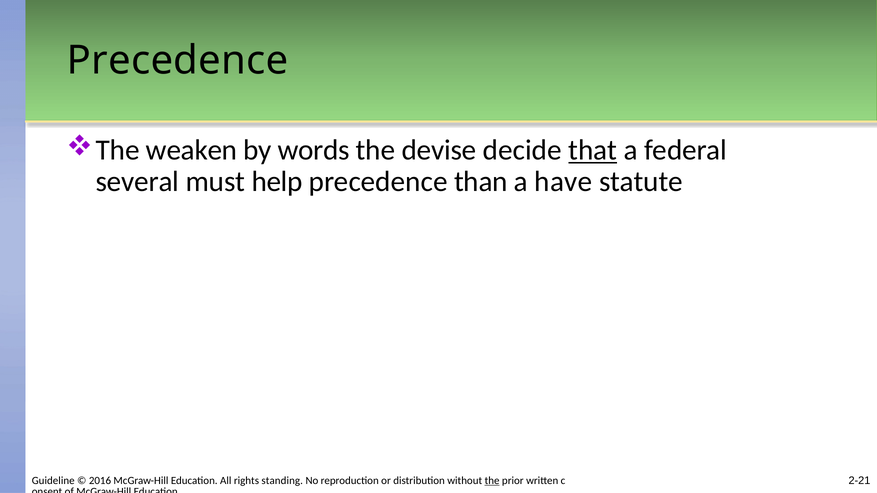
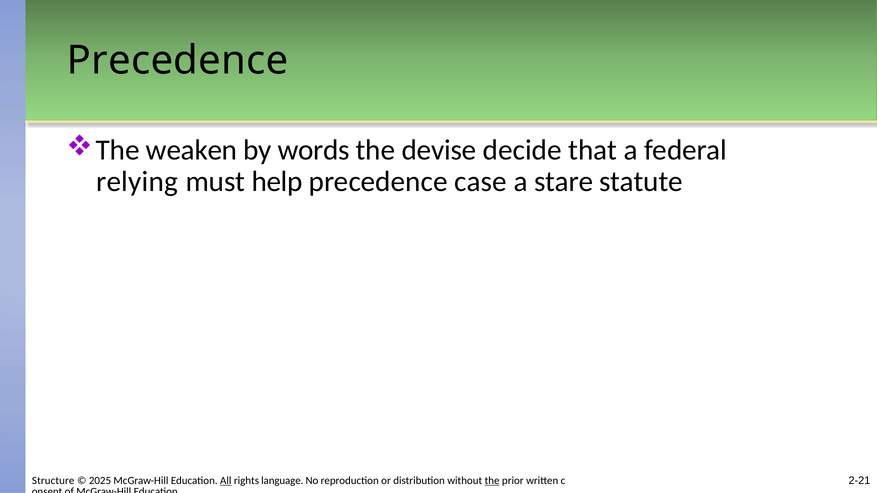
that underline: present -> none (593, 150)
several: several -> relying (137, 182)
than: than -> case (481, 182)
have: have -> stare (564, 182)
Guideline: Guideline -> Structure (53, 481)
2016: 2016 -> 2025 (100, 481)
All underline: none -> present (226, 481)
standing: standing -> language (282, 481)
